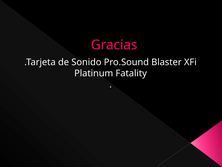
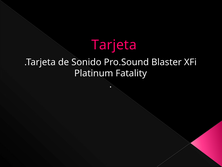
Gracias: Gracias -> Tarjeta (114, 45)
